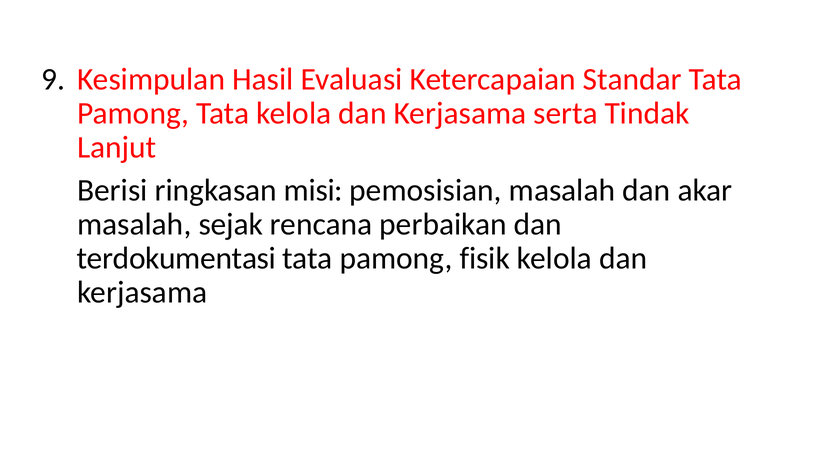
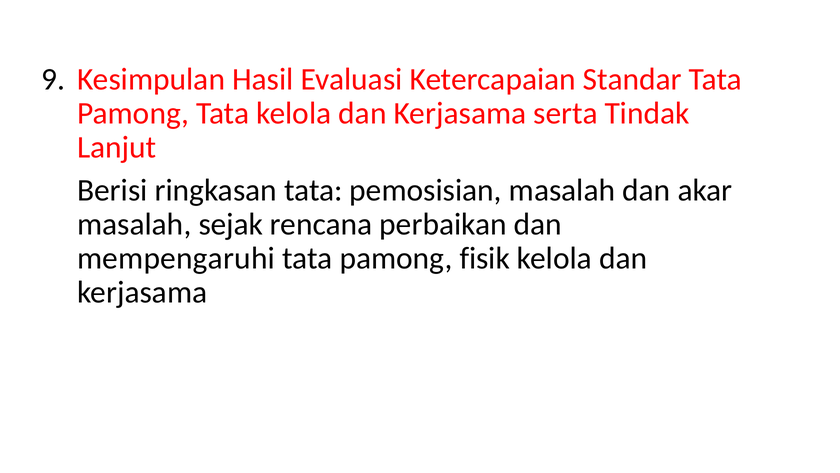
ringkasan misi: misi -> tata (313, 190)
terdokumentasi: terdokumentasi -> mempengaruhi (176, 258)
